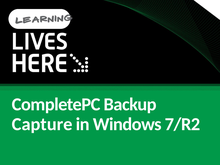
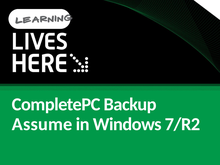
Capture: Capture -> Assume (42, 124)
